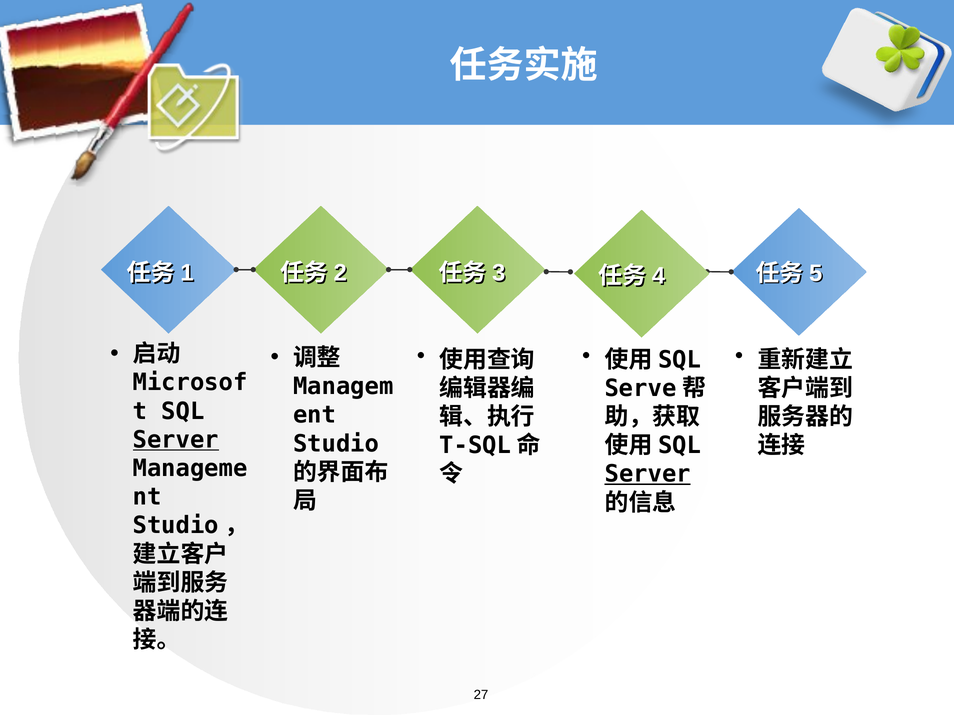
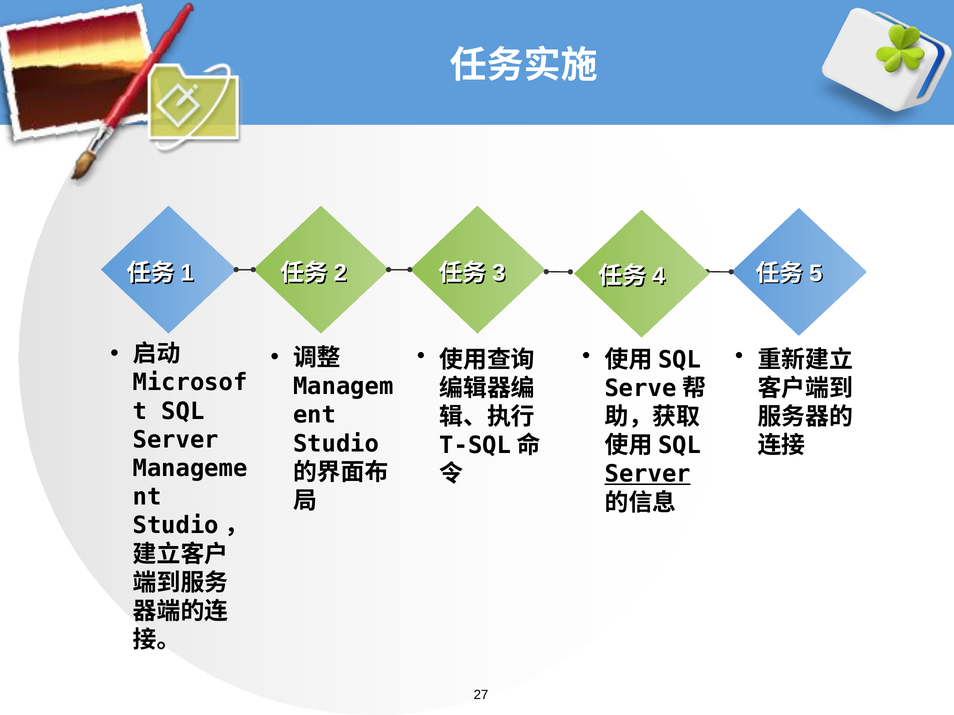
Server underline: present -> none (176, 440)
